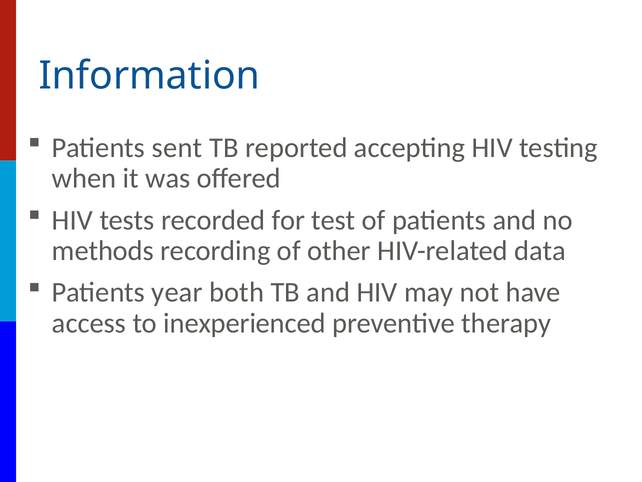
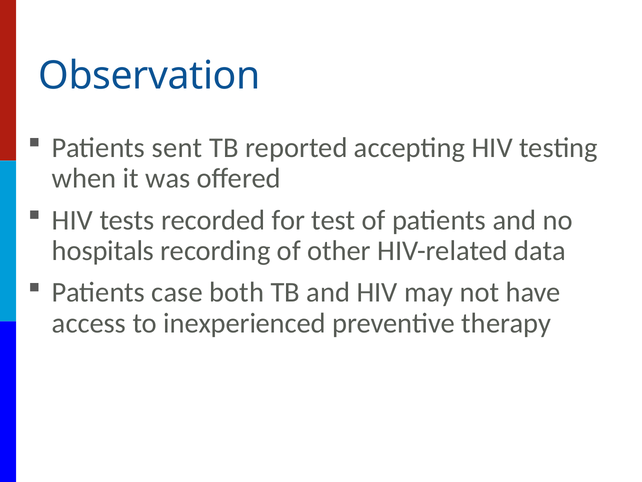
Information: Information -> Observation (149, 76)
methods: methods -> hospitals (103, 251)
year: year -> case (177, 292)
